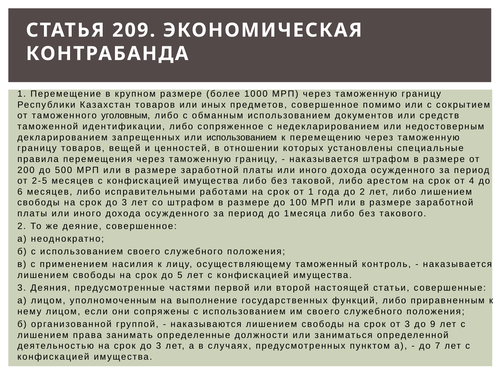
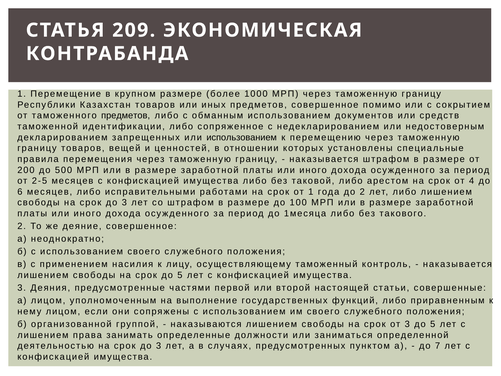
таможенного уголовным: уголовным -> предметов (126, 116)
3 до 9: 9 -> 5 (433, 324)
